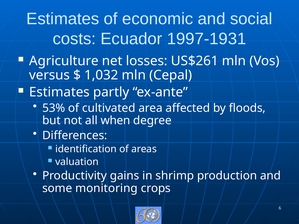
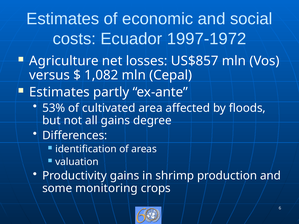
1997-1931: 1997-1931 -> 1997-1972 (207, 39)
US$261: US$261 -> US$857 (195, 61)
1,032: 1,032 -> 1,082 (101, 75)
all when: when -> gains (115, 121)
